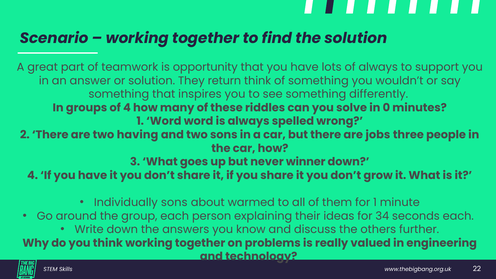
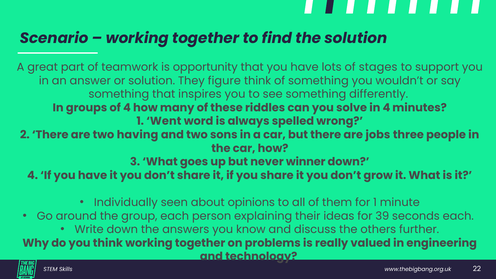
of always: always -> stages (378, 67)
return: return -> figure (224, 81)
in 0: 0 -> 4 (386, 108)
1 Word: Word -> Went (164, 121)
Individually sons: sons -> seen (174, 202)
warmed: warmed -> opinions (251, 202)
34: 34 -> 39 (382, 216)
